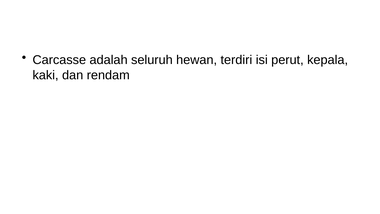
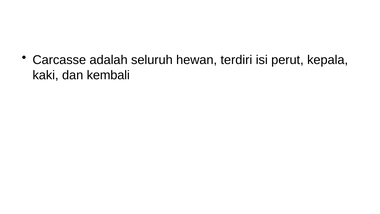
rendam: rendam -> kembali (108, 75)
